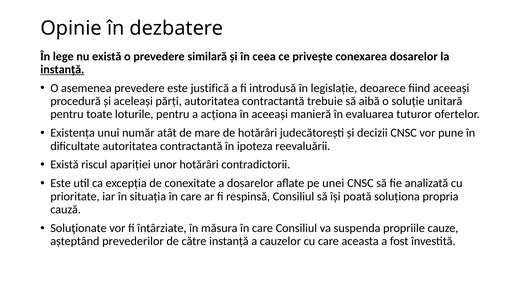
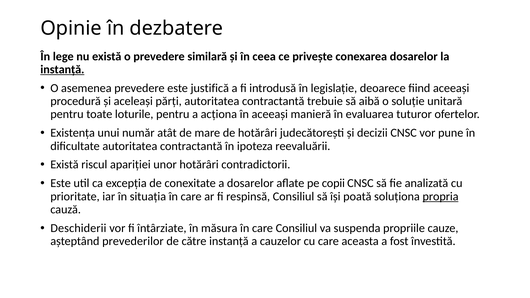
unei: unei -> copii (333, 183)
propria underline: none -> present (441, 196)
Soluţionate: Soluţionate -> Deschiderii (78, 228)
